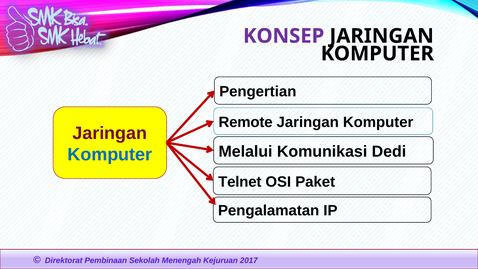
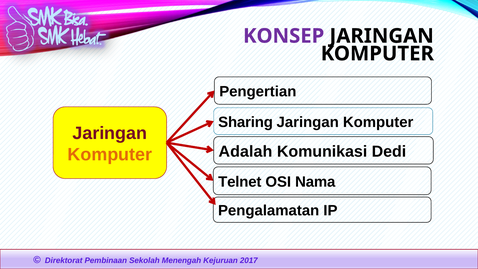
Remote: Remote -> Sharing (246, 122)
Melalui: Melalui -> Adalah (245, 151)
Komputer colour: blue -> orange (110, 155)
Paket: Paket -> Nama (315, 182)
